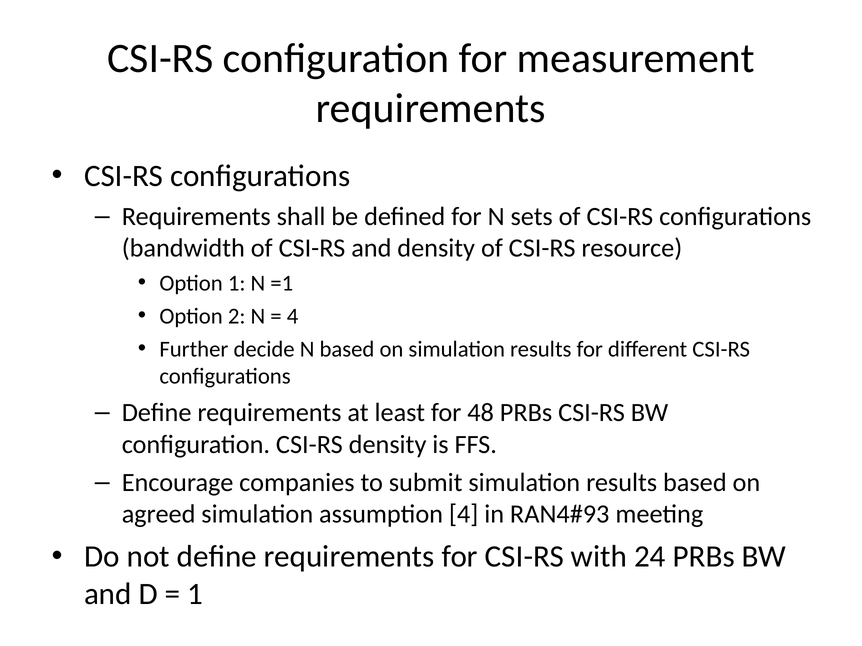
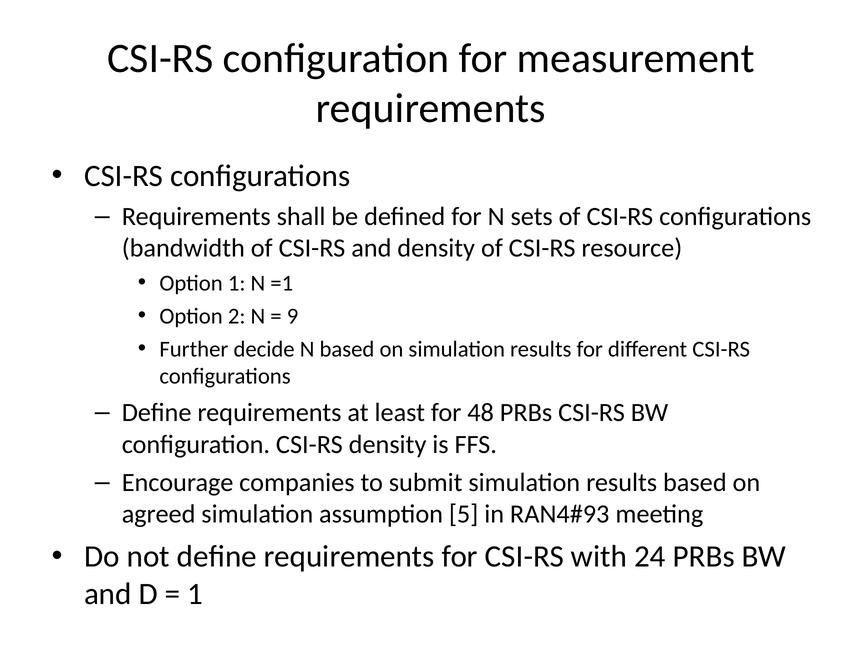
4: 4 -> 9 (293, 316)
assumption 4: 4 -> 5 (464, 515)
